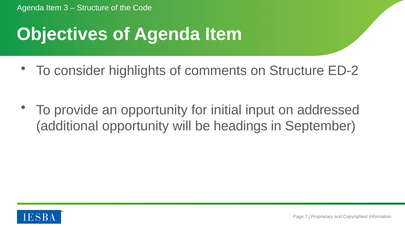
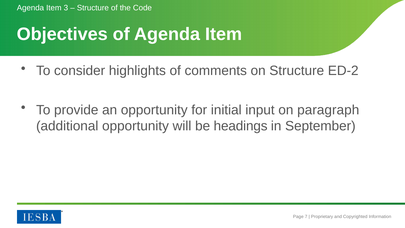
addressed: addressed -> paragraph (328, 110)
